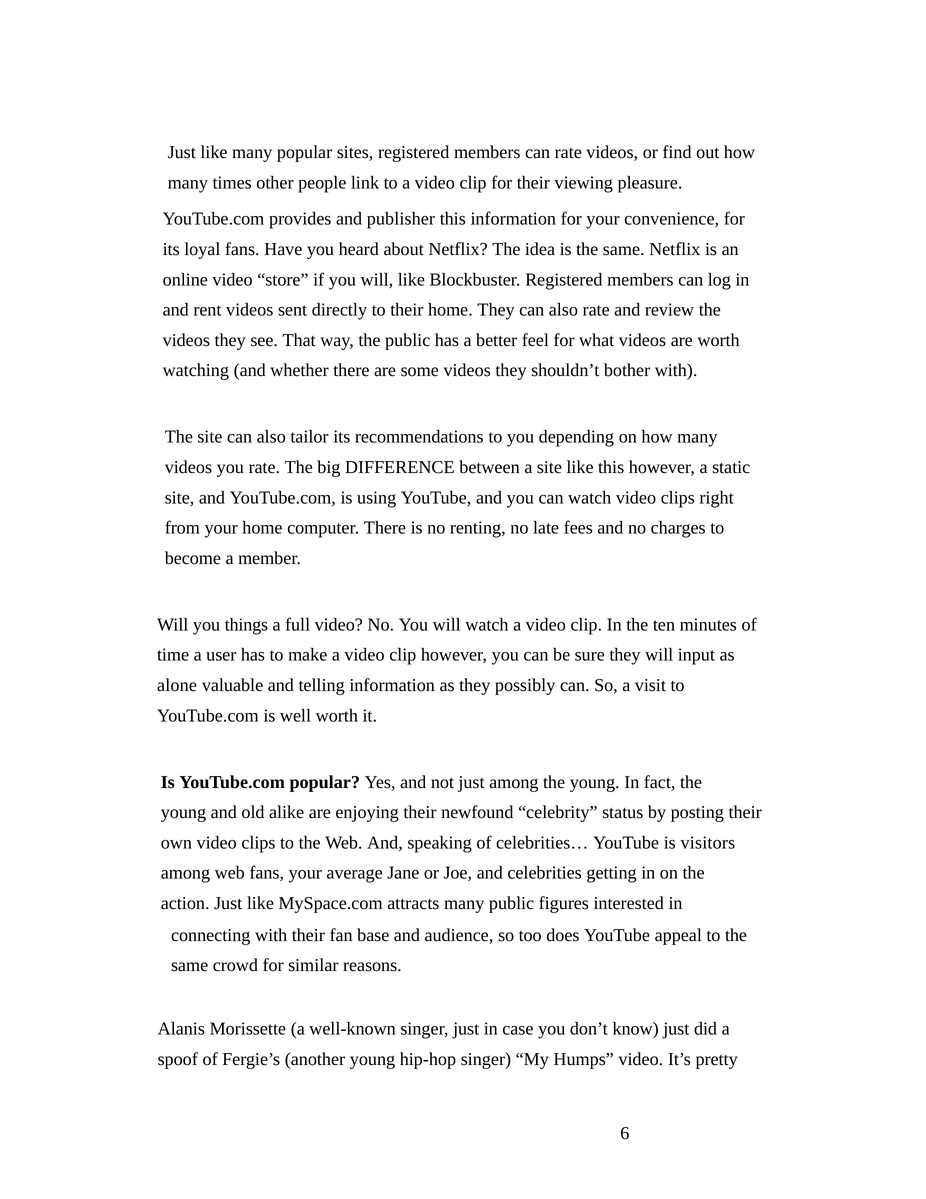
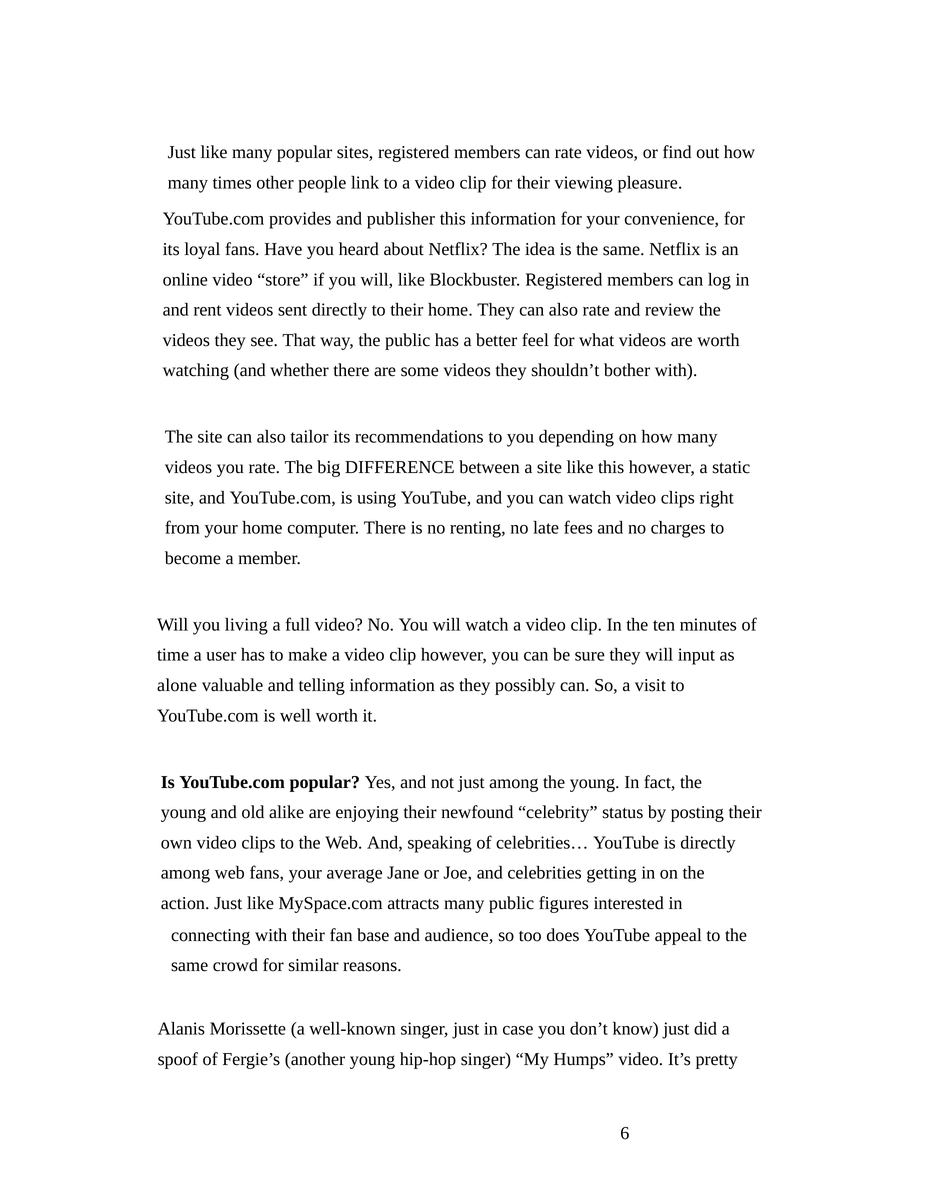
things: things -> living (246, 624)
is visitors: visitors -> directly (708, 842)
